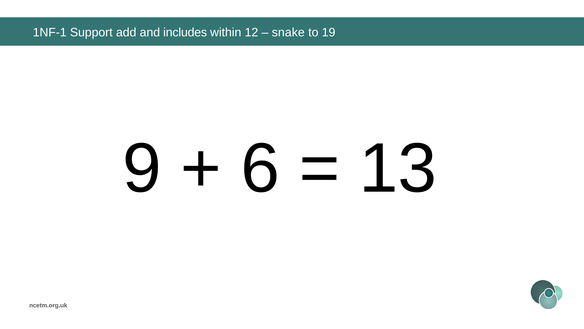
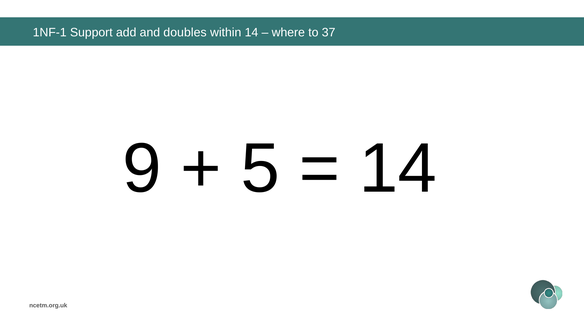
includes: includes -> doubles (185, 33)
within 12: 12 -> 14 (251, 33)
snake: snake -> where (288, 33)
19: 19 -> 37 (329, 33)
6: 6 -> 5 (260, 169)
13: 13 -> 14 (398, 169)
